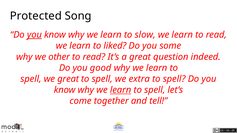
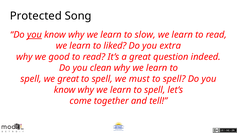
some: some -> extra (170, 46)
other: other -> good (59, 57)
good: good -> clean (101, 68)
extra: extra -> must (139, 79)
learn underline: present -> none (121, 90)
